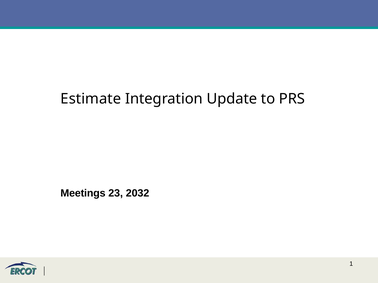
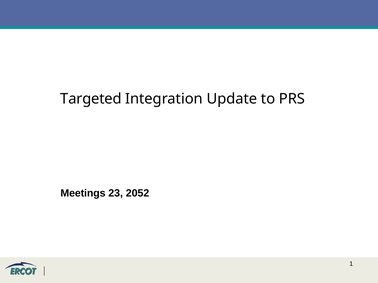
Estimate: Estimate -> Targeted (91, 99)
2032: 2032 -> 2052 (138, 194)
